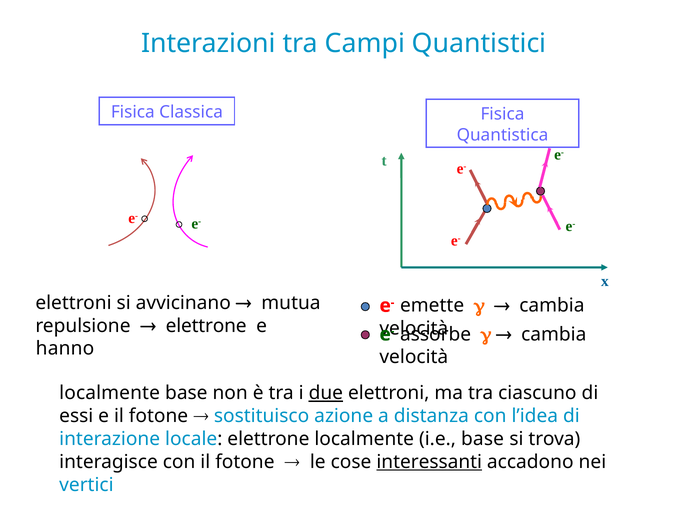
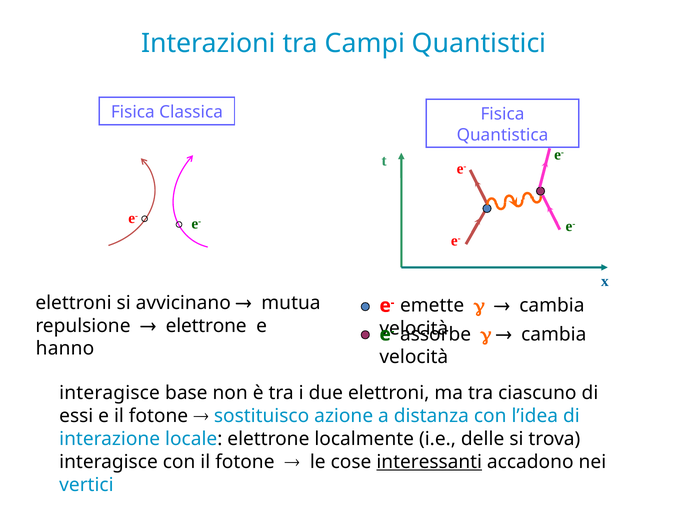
localmente: localmente -> interagisce (110, 393)
due underline: present -> none (326, 393)
i.e base: base -> delle (483, 439)
